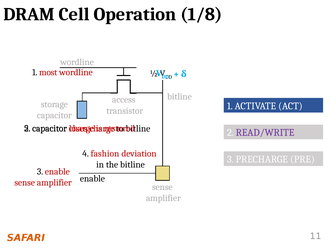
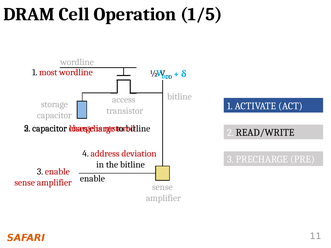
1/8: 1/8 -> 1/5 (201, 14)
READ/WRITE colour: purple -> black (265, 133)
fashion: fashion -> address (105, 154)
